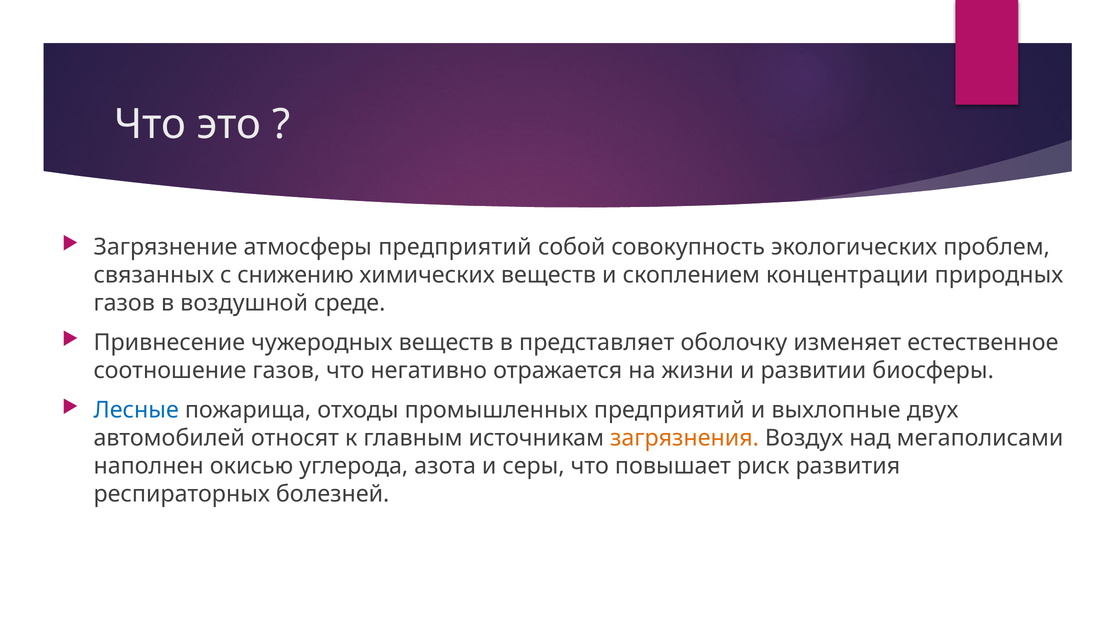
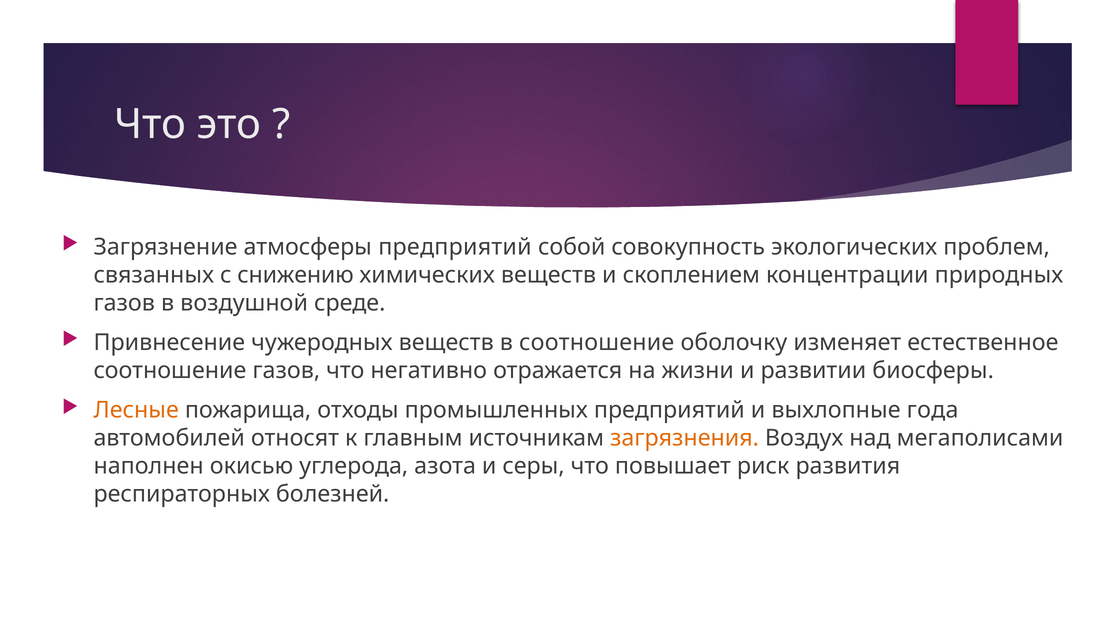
в представляет: представляет -> соотношение (597, 343)
Лесные colour: blue -> orange (136, 410)
двух: двух -> года (933, 410)
